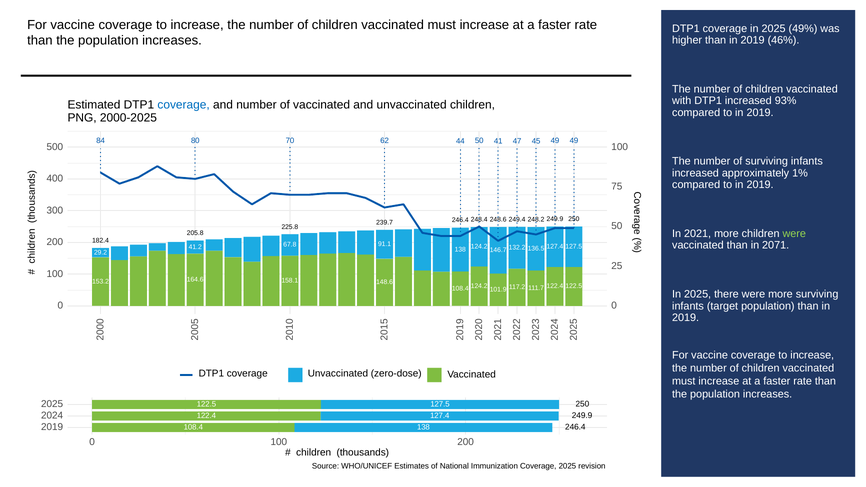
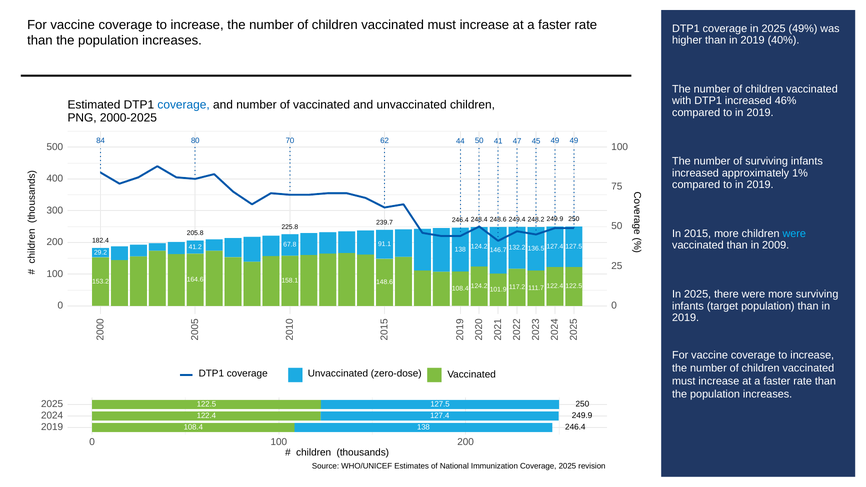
46%: 46% -> 40% (784, 40)
93%: 93% -> 46% (786, 101)
2021: 2021 -> 2015 (698, 234)
were colour: light green -> light blue (794, 234)
2071: 2071 -> 2009 (776, 245)
